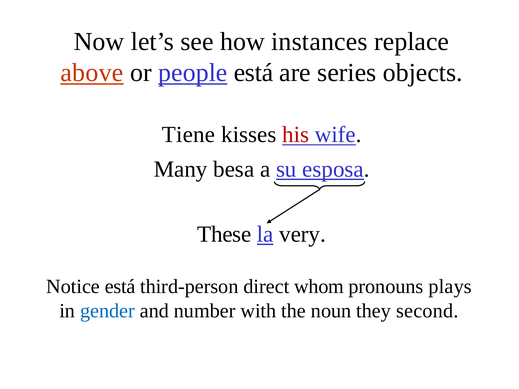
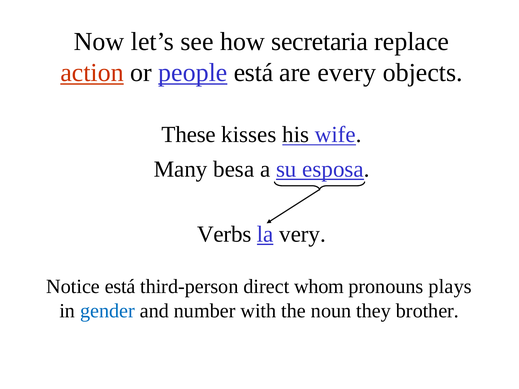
instances: instances -> secretaria (320, 42)
above: above -> action (92, 73)
series: series -> every (347, 73)
Tiene: Tiene -> These (189, 135)
his colour: red -> black (296, 135)
These: These -> Verbs (224, 234)
second: second -> brother (427, 311)
